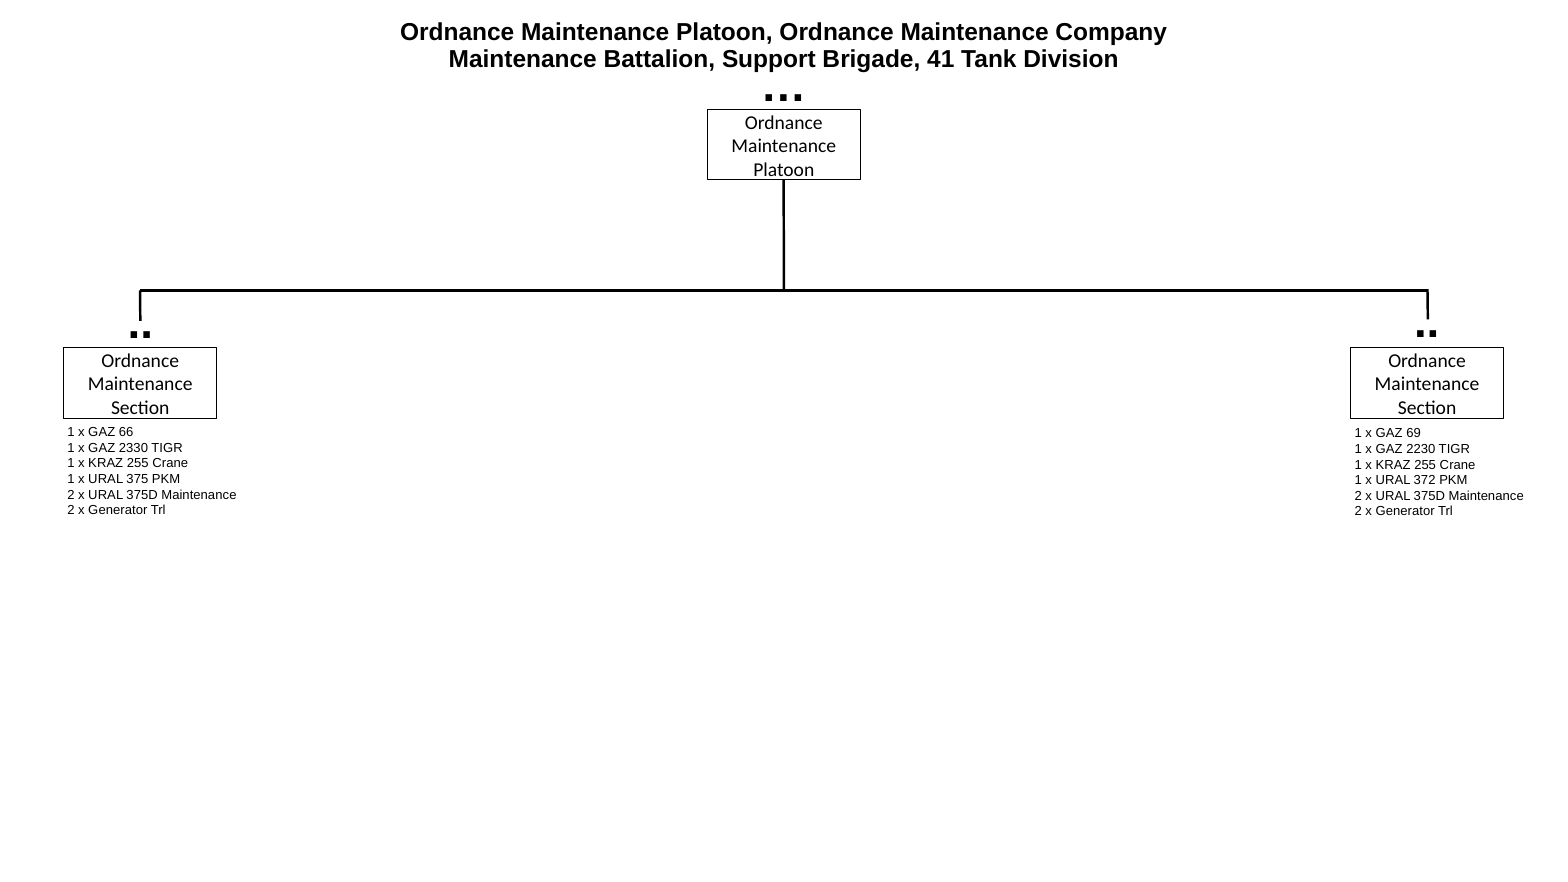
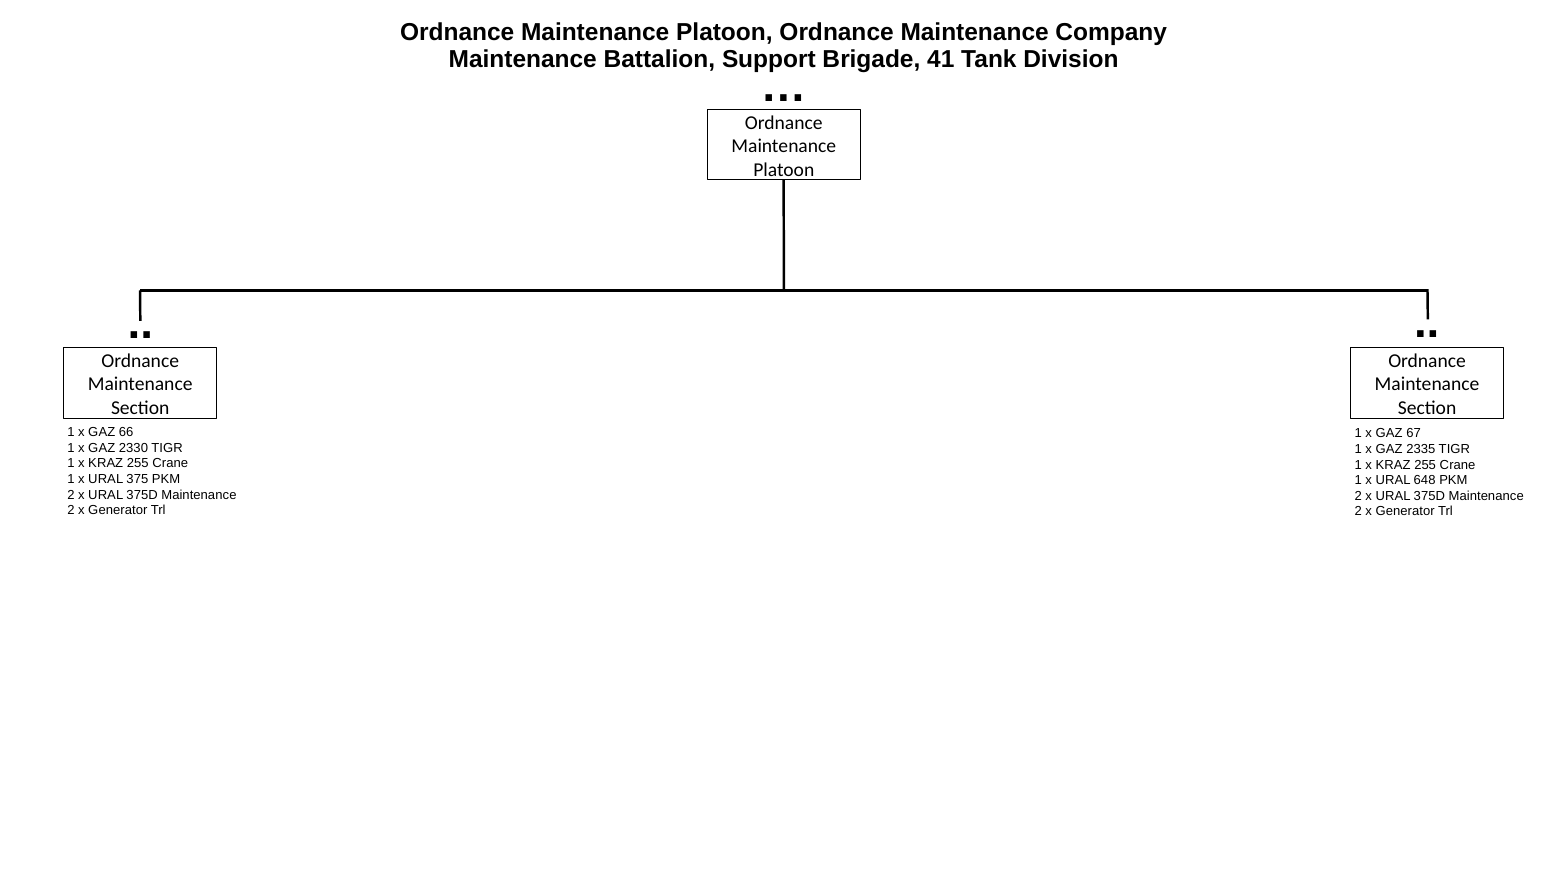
69: 69 -> 67 (1414, 433)
2230: 2230 -> 2335 (1421, 449)
372: 372 -> 648 (1425, 480)
